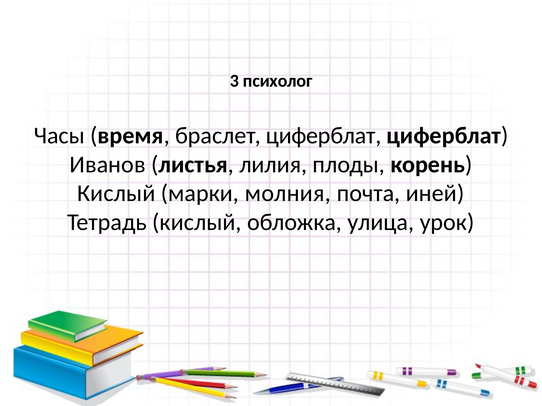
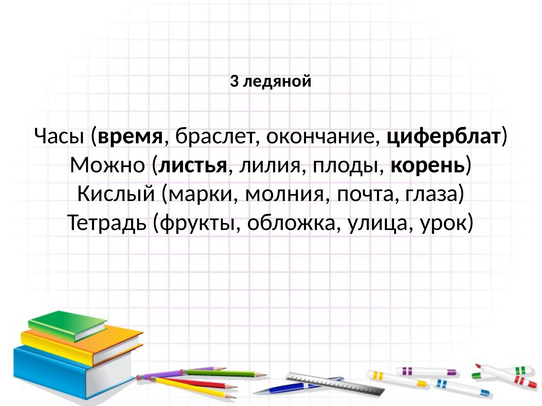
психолог: психолог -> ледяной (277, 81)
браслет циферблат: циферблат -> окончание (324, 136)
Иванов: Иванов -> Можно (108, 165)
иней: иней -> глаза (435, 194)
Тетрадь кислый: кислый -> фрукты (197, 223)
